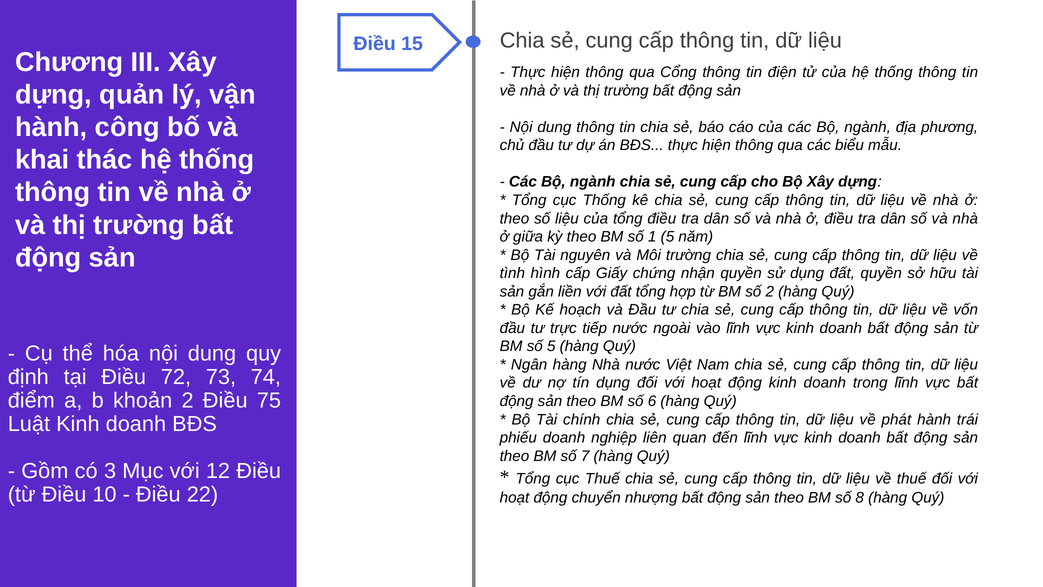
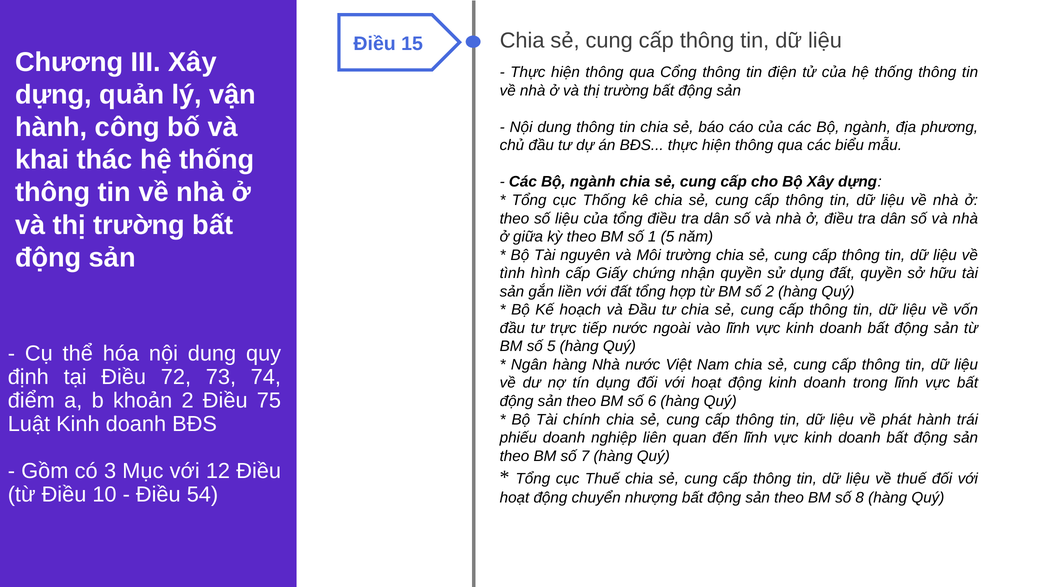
22: 22 -> 54 (202, 494)
